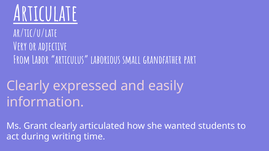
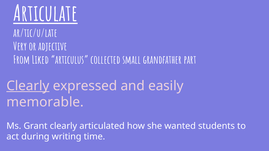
Labor: Labor -> Liked (40, 60)
laborious: laborious -> collected (105, 60)
Clearly underline: none -> present (28, 86)
information: information -> memorable (45, 102)
